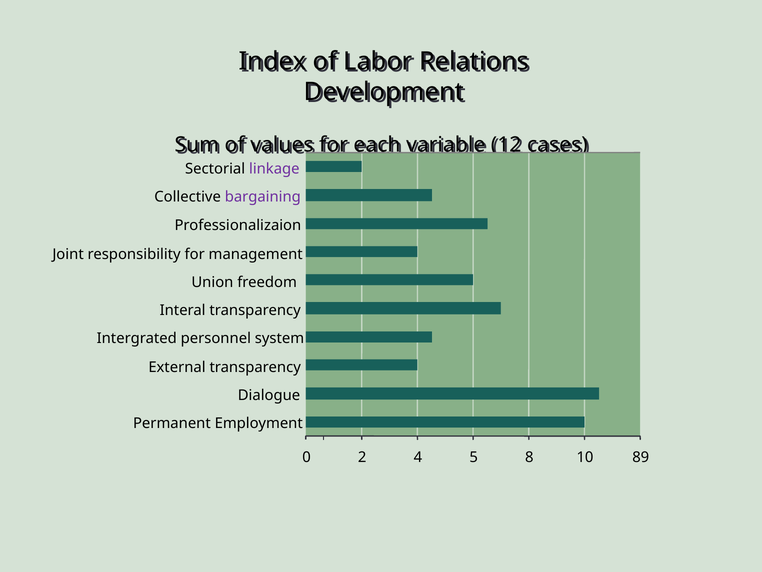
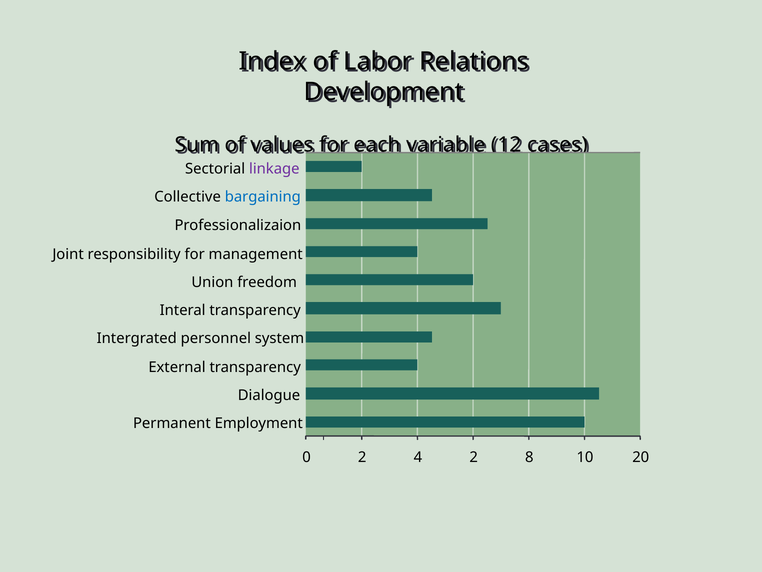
bargaining colour: purple -> blue (263, 197)
4 5: 5 -> 2 (474, 457)
89: 89 -> 20 (641, 457)
